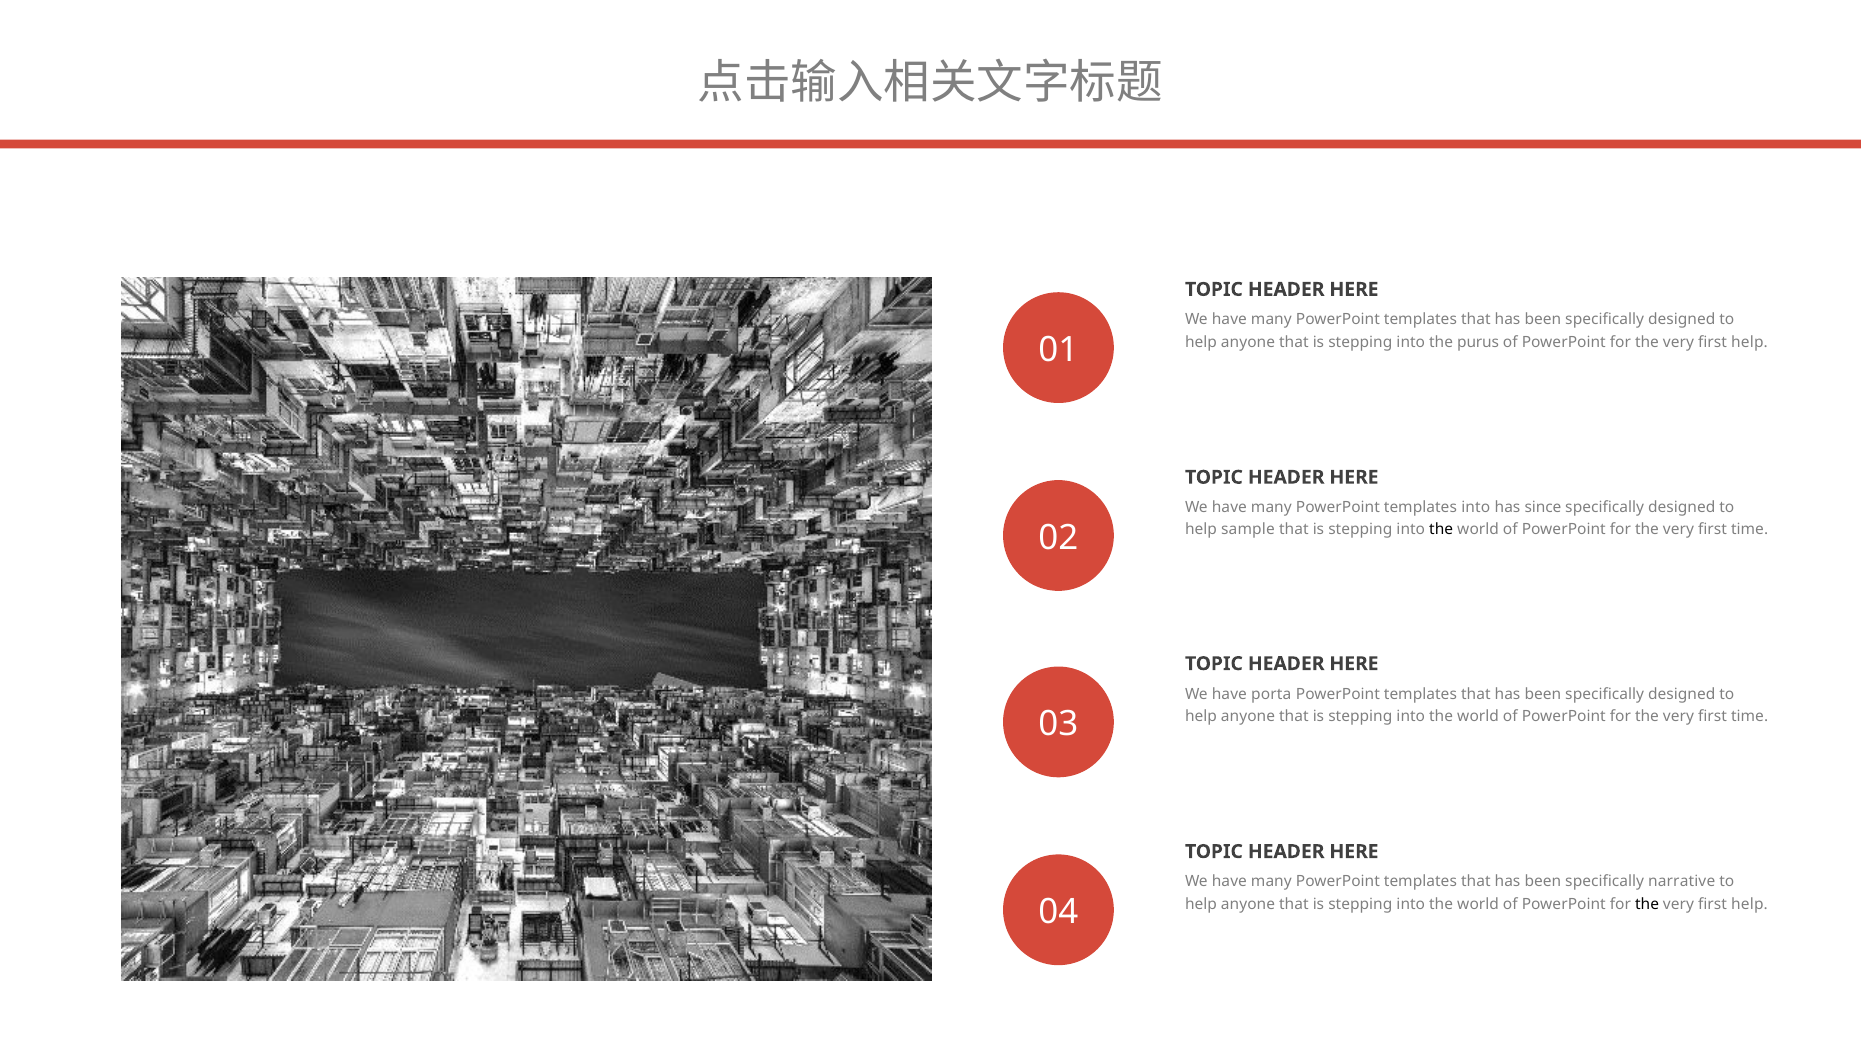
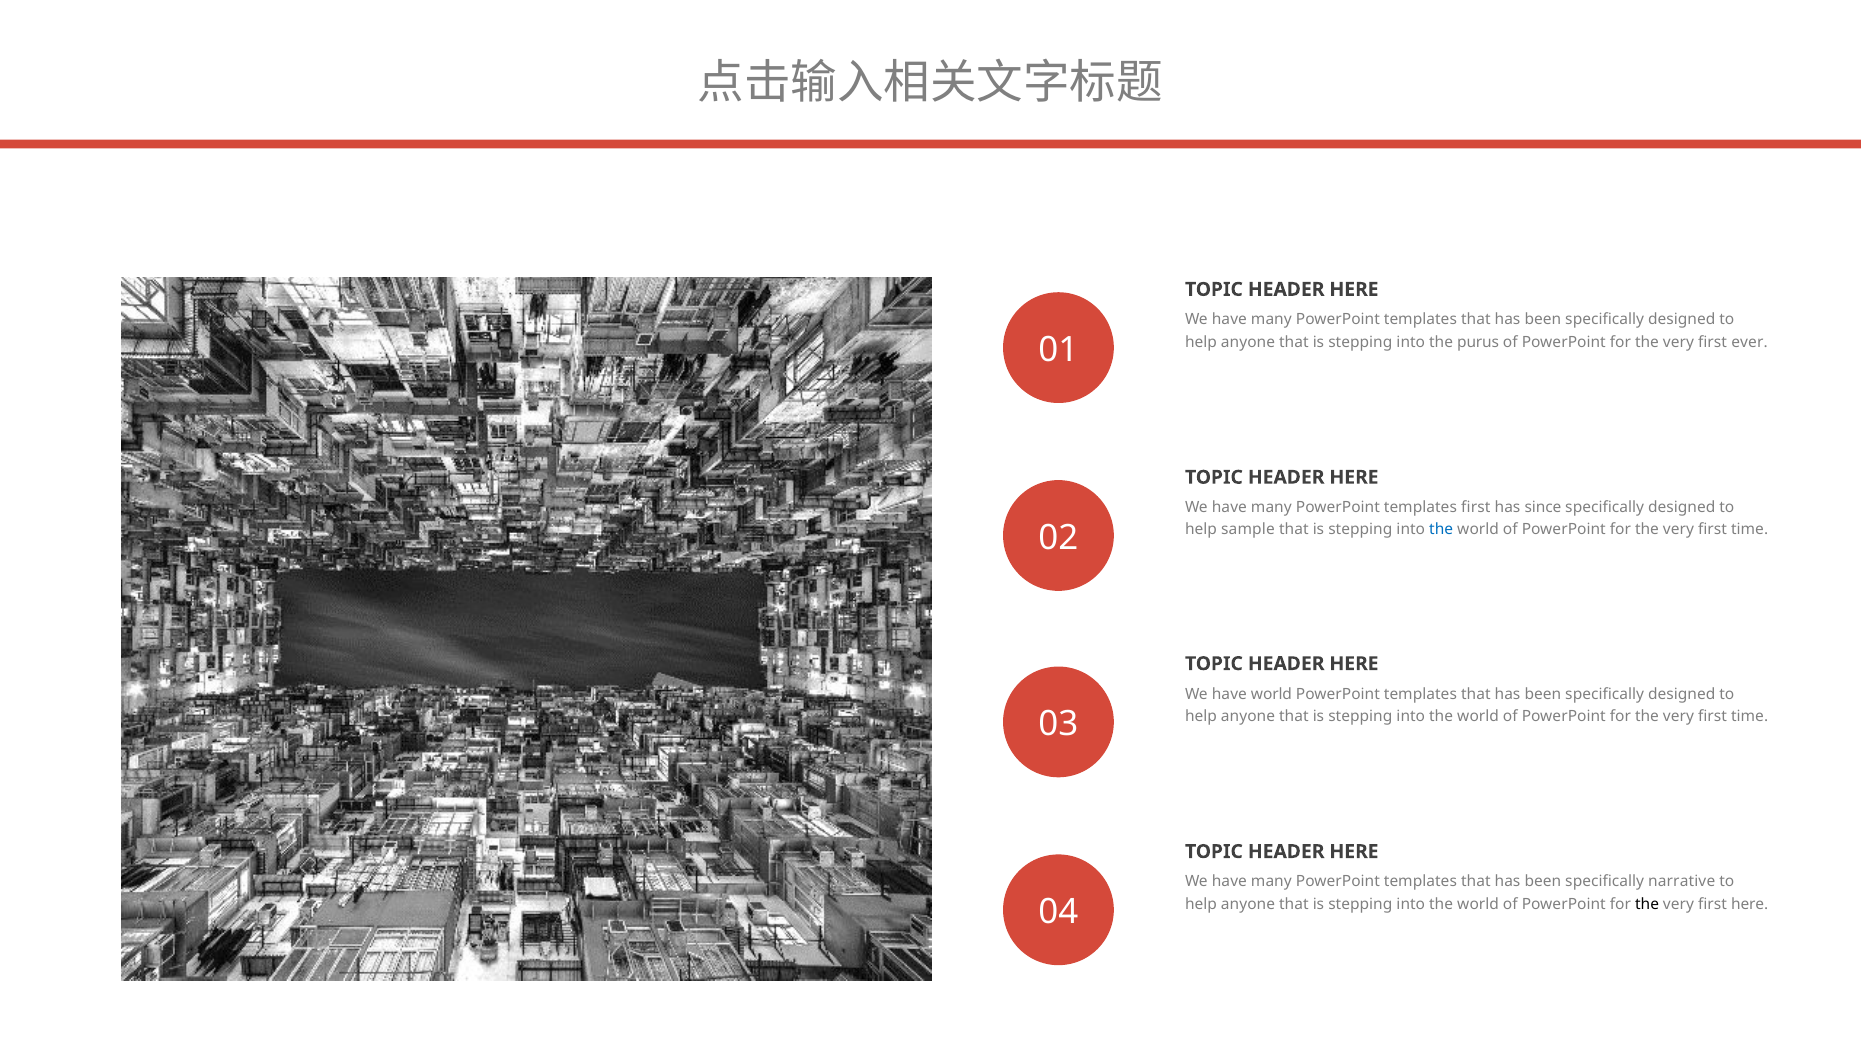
help: help -> ever (1750, 342)
templates into: into -> first (1476, 508)
the colour: black -> blue (1441, 530)
have porta: porta -> world (1271, 694)
help: help -> here (1750, 904)
